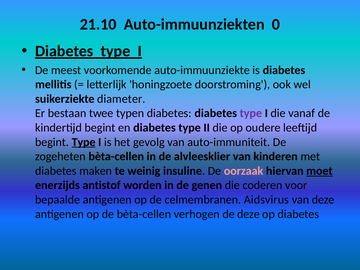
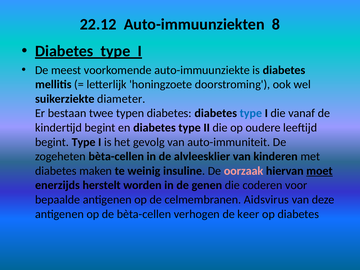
21.10: 21.10 -> 22.12 (98, 24)
0: 0 -> 8 (276, 24)
type colour: purple -> blue (251, 113)
Type underline: present -> none (84, 142)
antistof: antistof -> herstelt (102, 185)
de deze: deze -> keer (248, 214)
